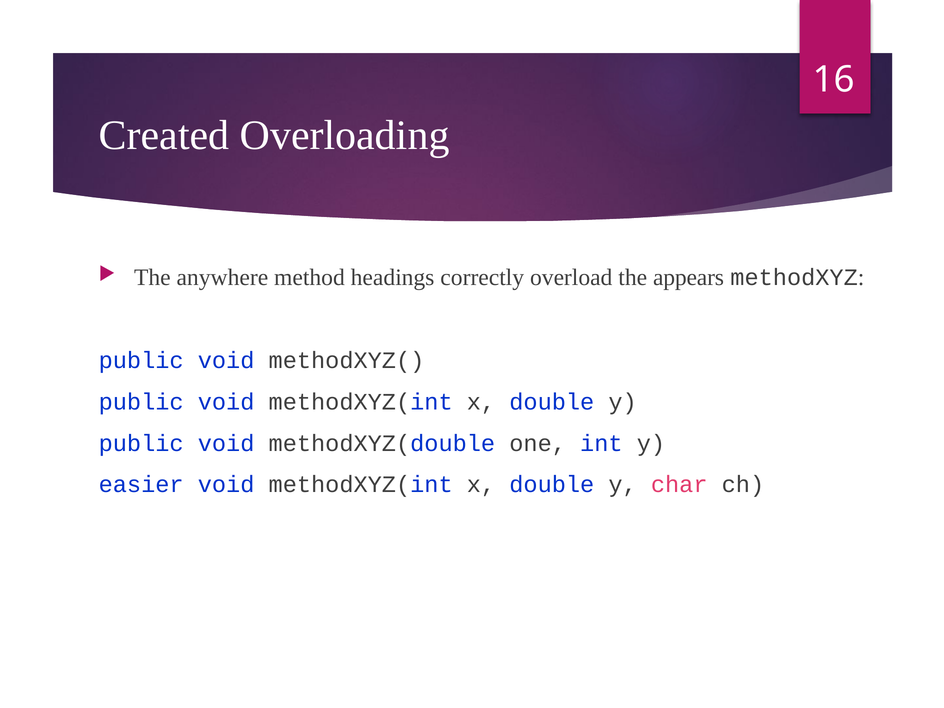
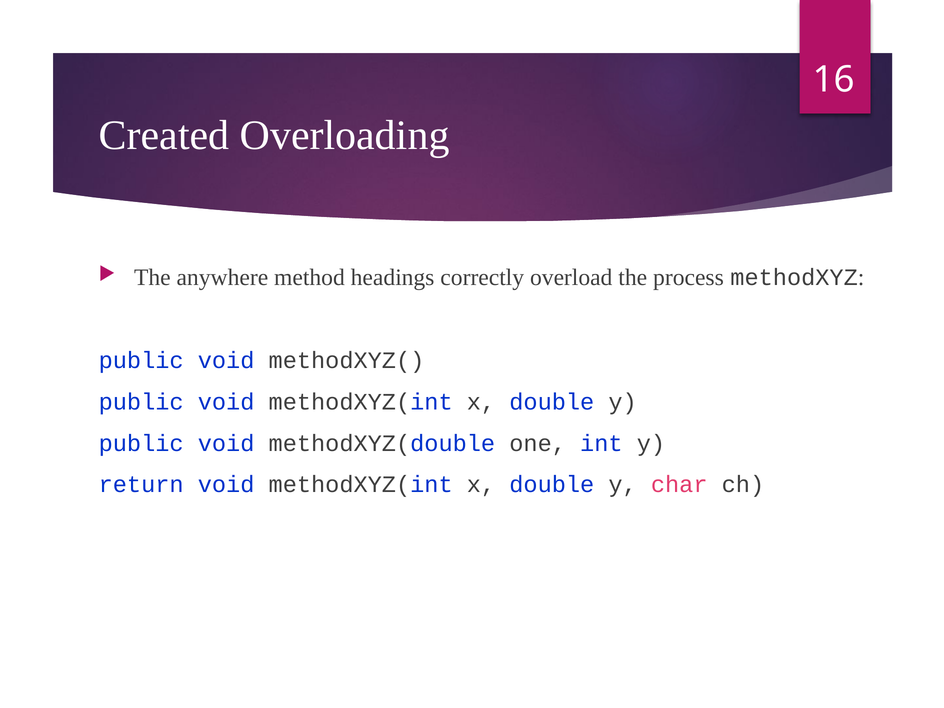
appears: appears -> process (688, 277)
easier: easier -> return (141, 485)
